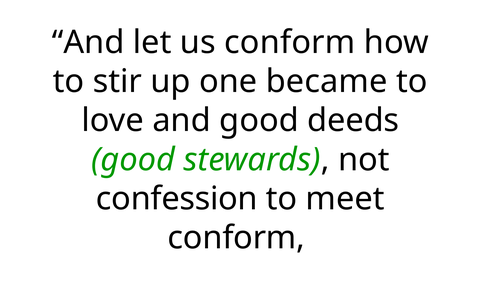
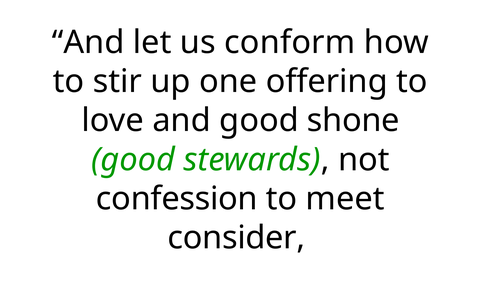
became: became -> offering (327, 82)
deeds: deeds -> shone (353, 121)
conform: conform -> consider (236, 238)
